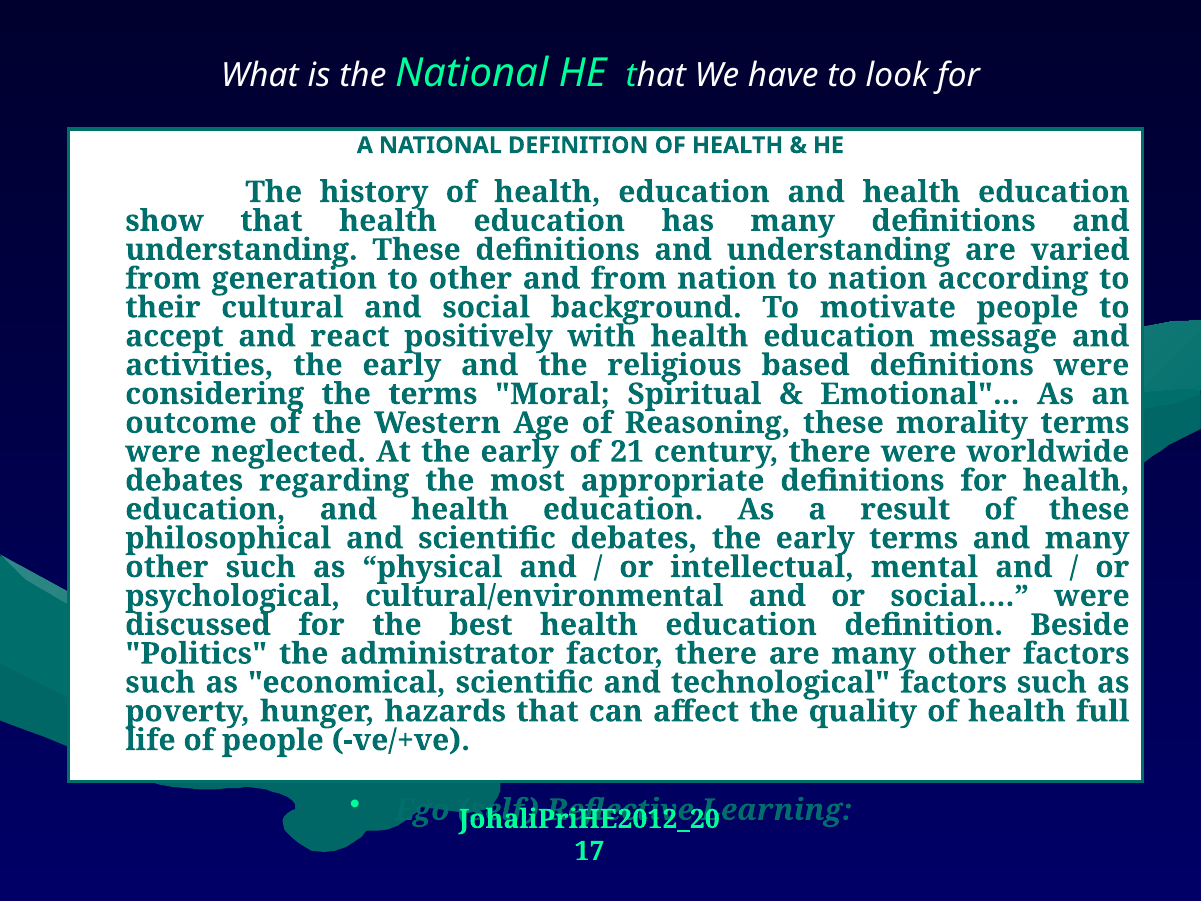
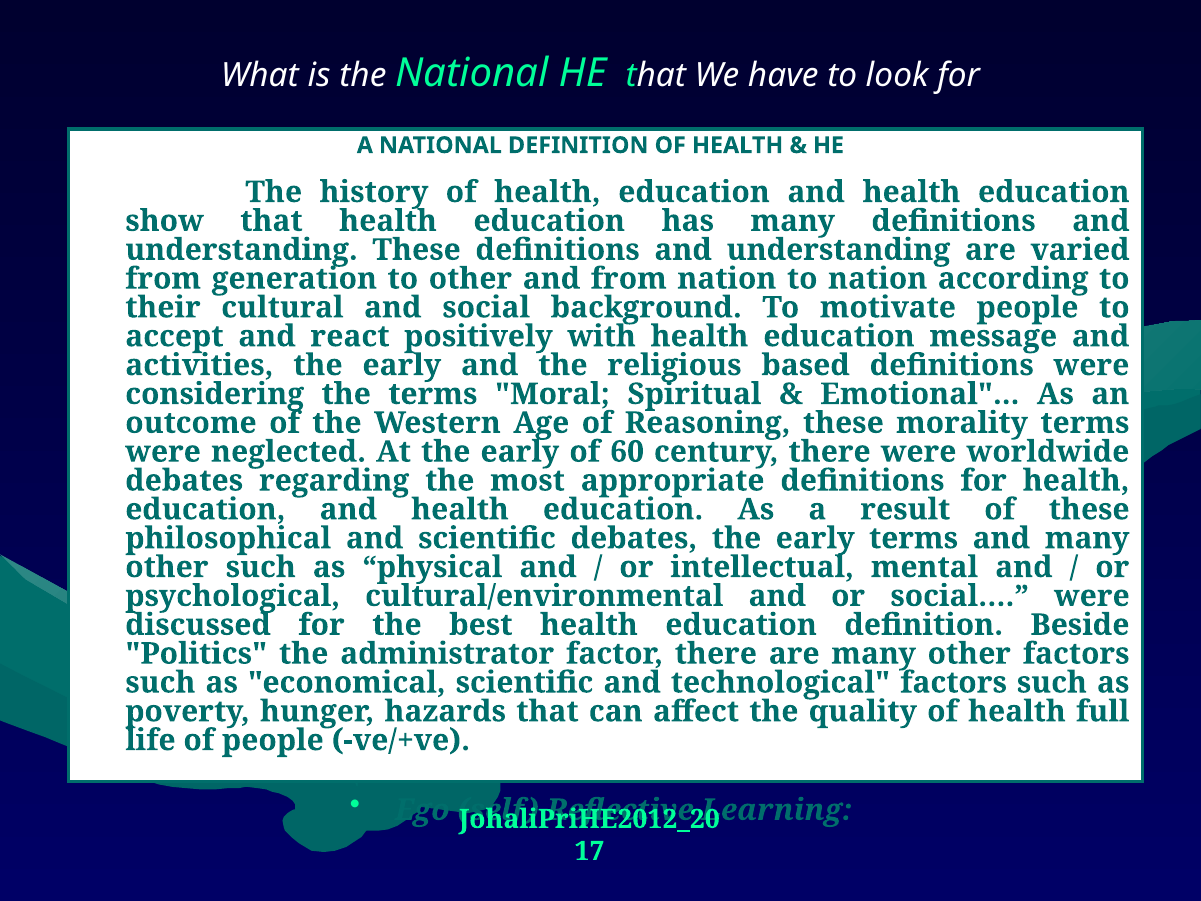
21: 21 -> 60 (627, 452)
